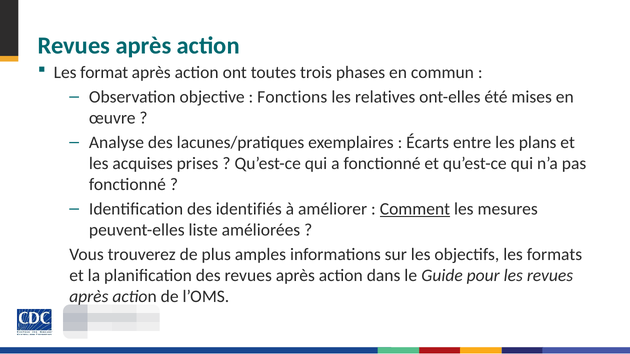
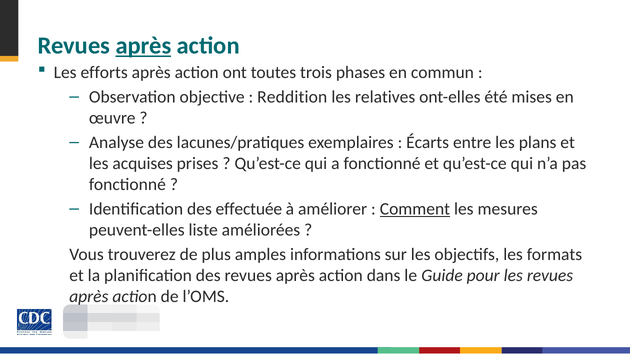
après underline: none -> present (143, 46)
format: format -> efforts (104, 73)
Fonctions: Fonctions -> Reddition (292, 97)
identifiés: identifiés -> effectuée (249, 209)
